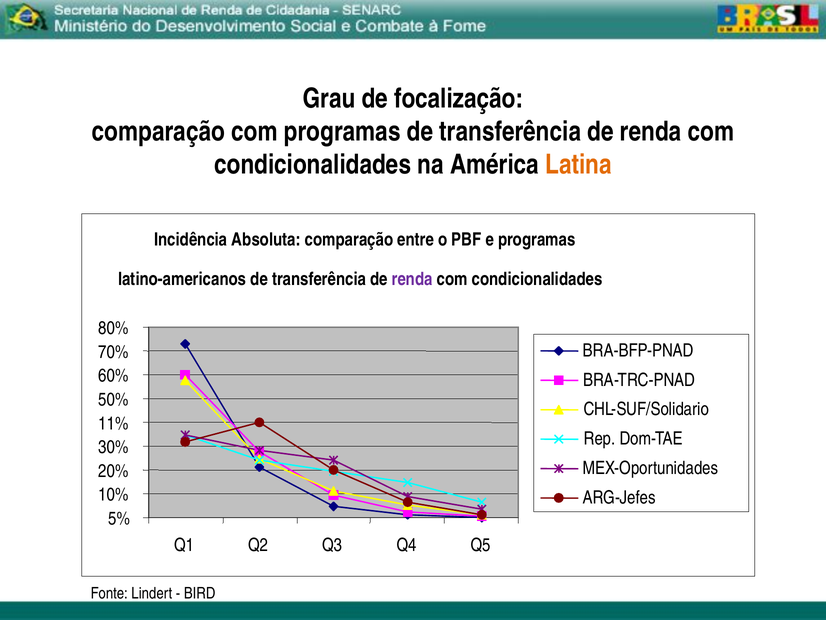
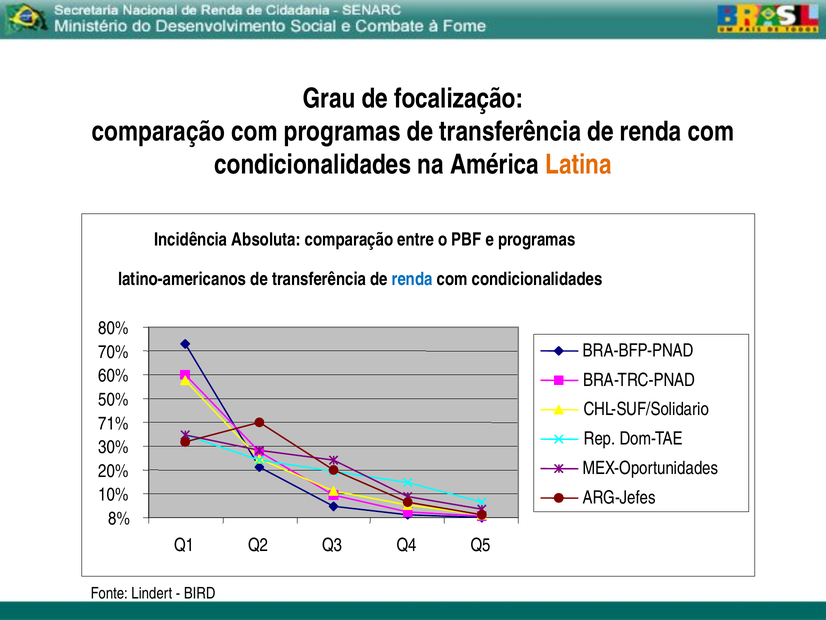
renda colour: purple -> blue (412, 279)
11%: 11% -> 71% (113, 423)
5%: 5% -> 8% (119, 518)
